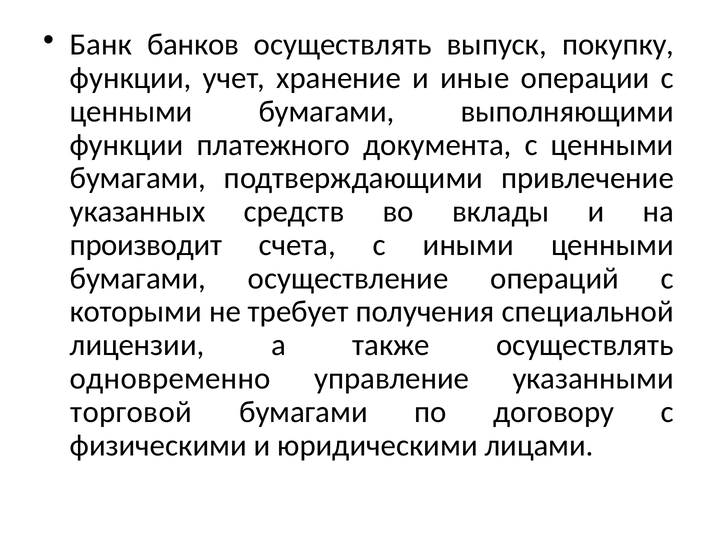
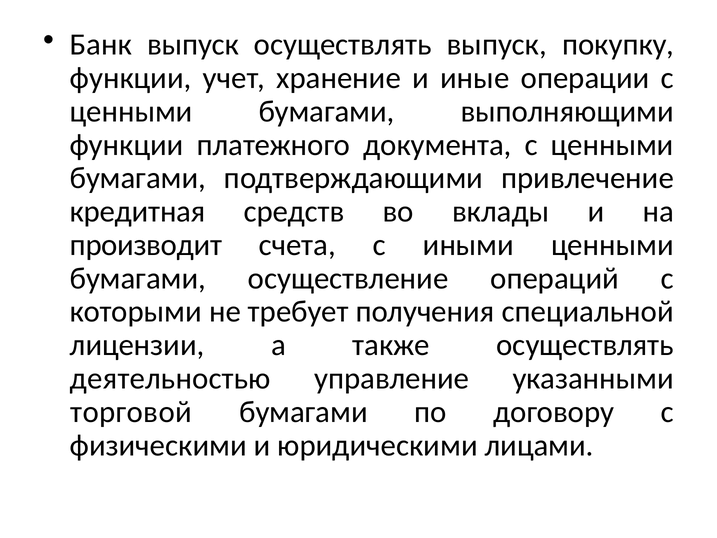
Банк банков: банков -> выпуск (193, 45)
указанных: указанных -> кредитная (138, 212)
одновременно: одновременно -> деятельностью (170, 378)
